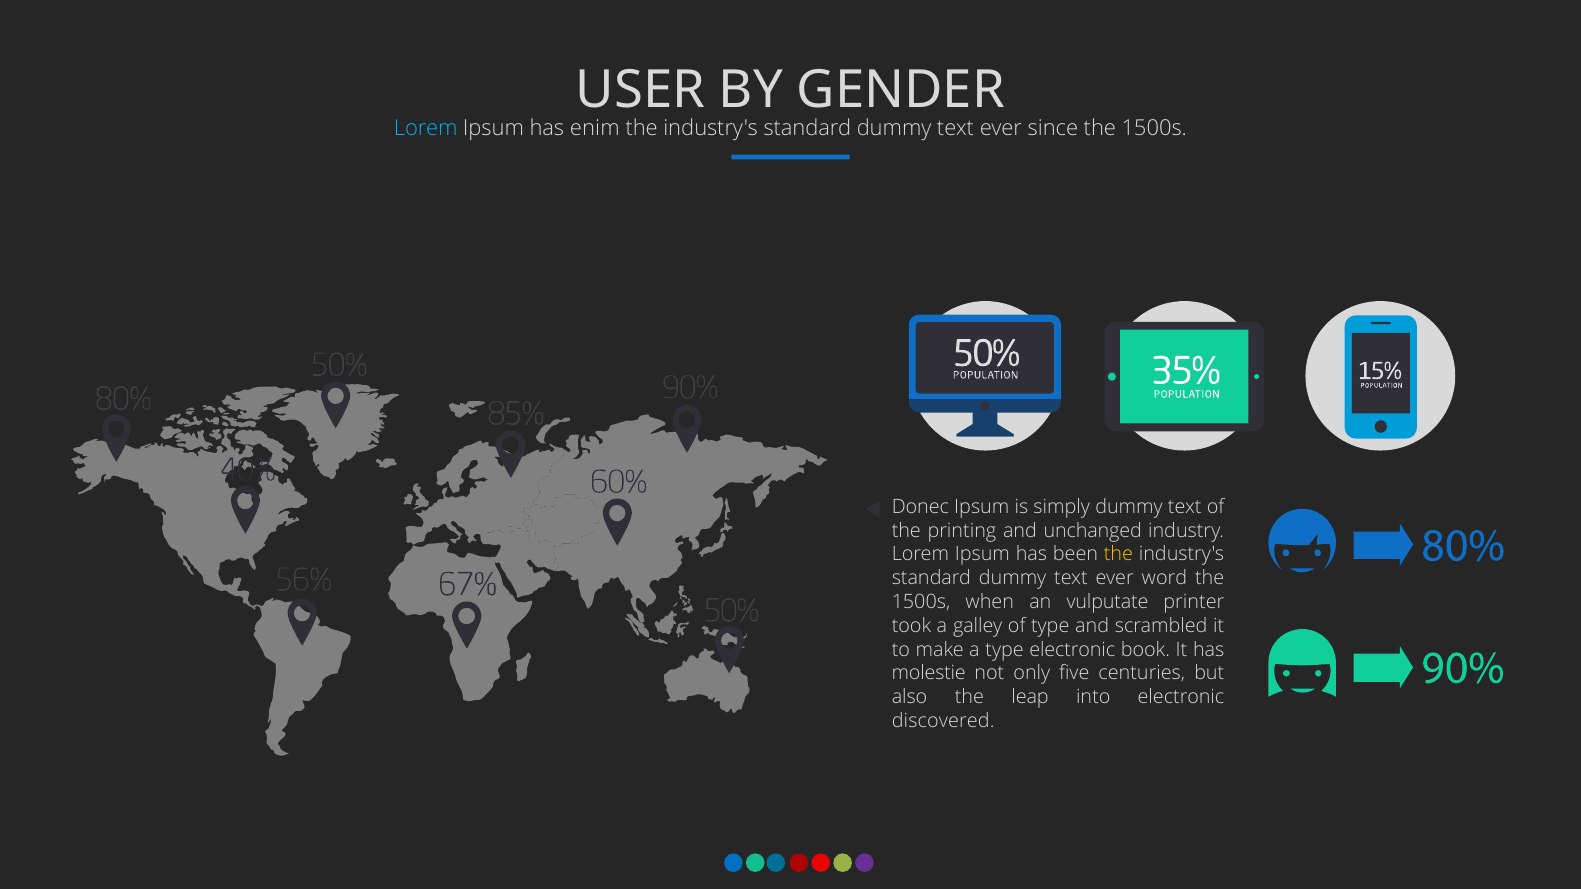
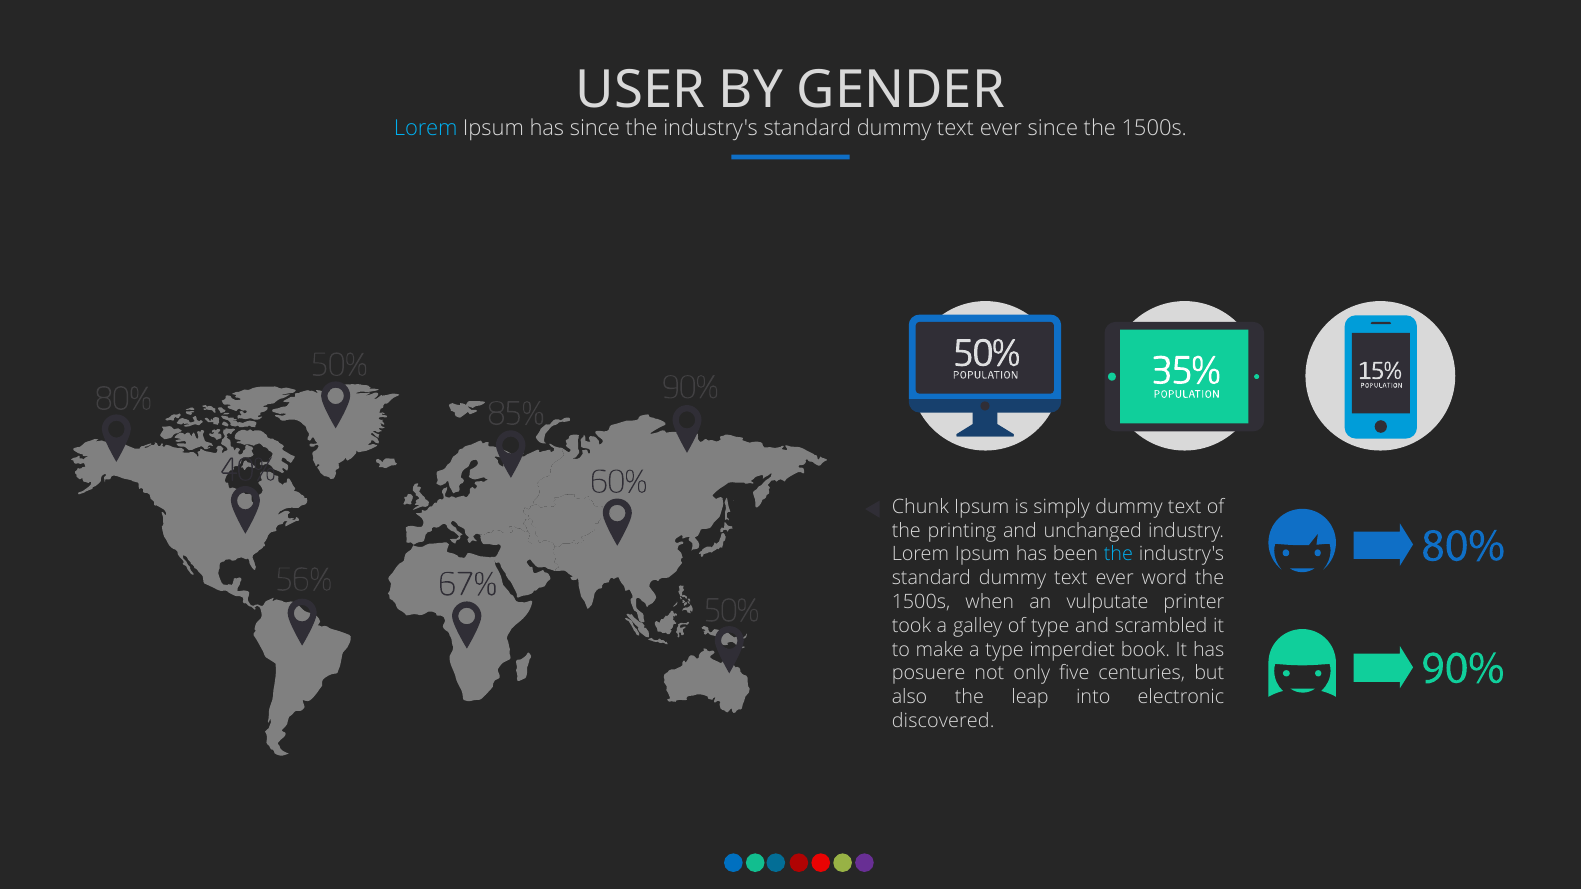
has enim: enim -> since (595, 128)
Donec: Donec -> Chunk (920, 507)
the colour: yellow -> light blue (1118, 555)
type electronic: electronic -> imperdiet (1072, 650)
molestie: molestie -> posuere (929, 674)
